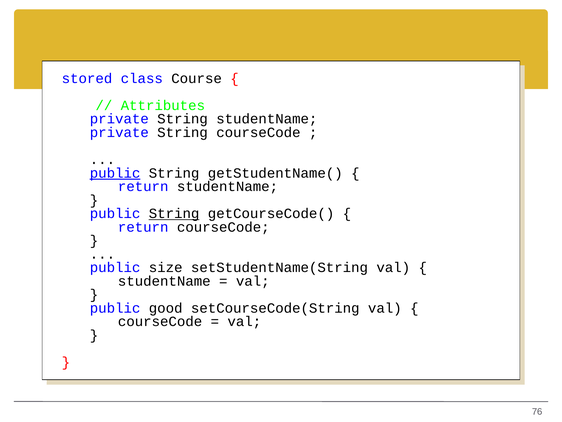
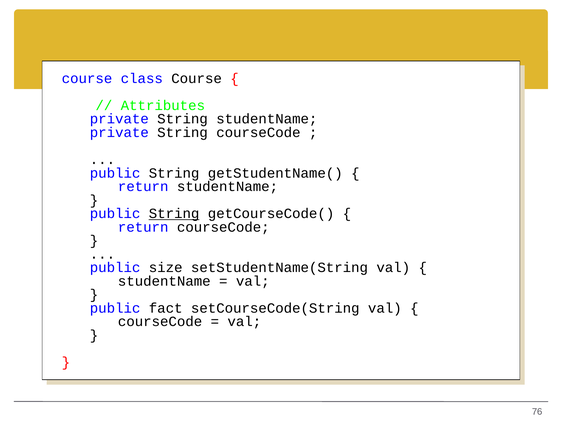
stored: stored -> course (87, 78)
public underline: present -> none (115, 173)
good: good -> fact (166, 308)
